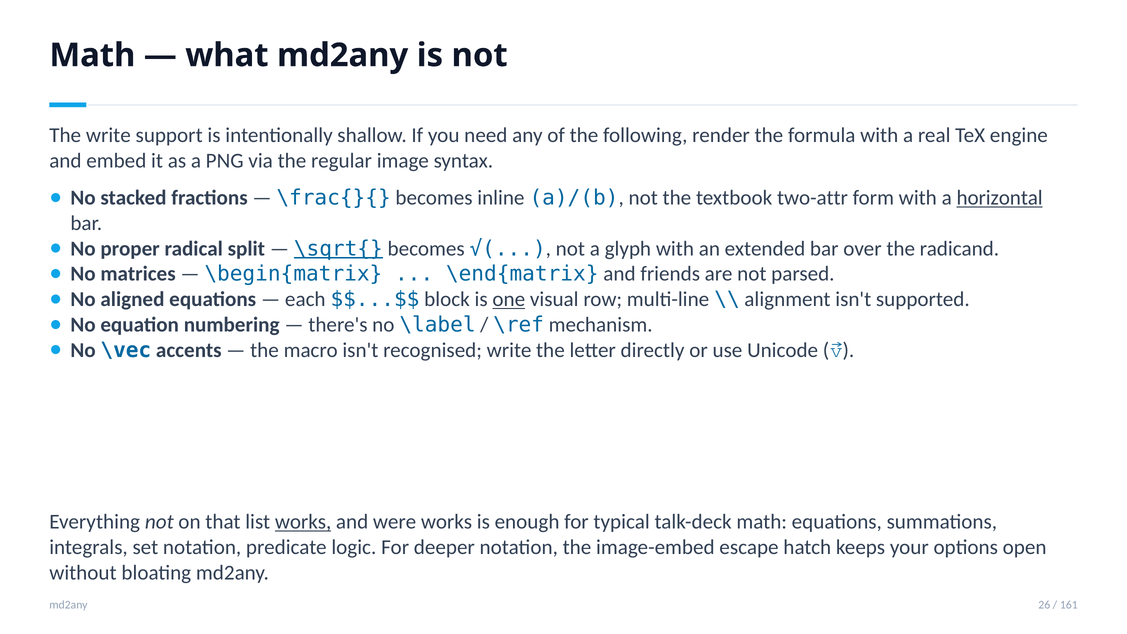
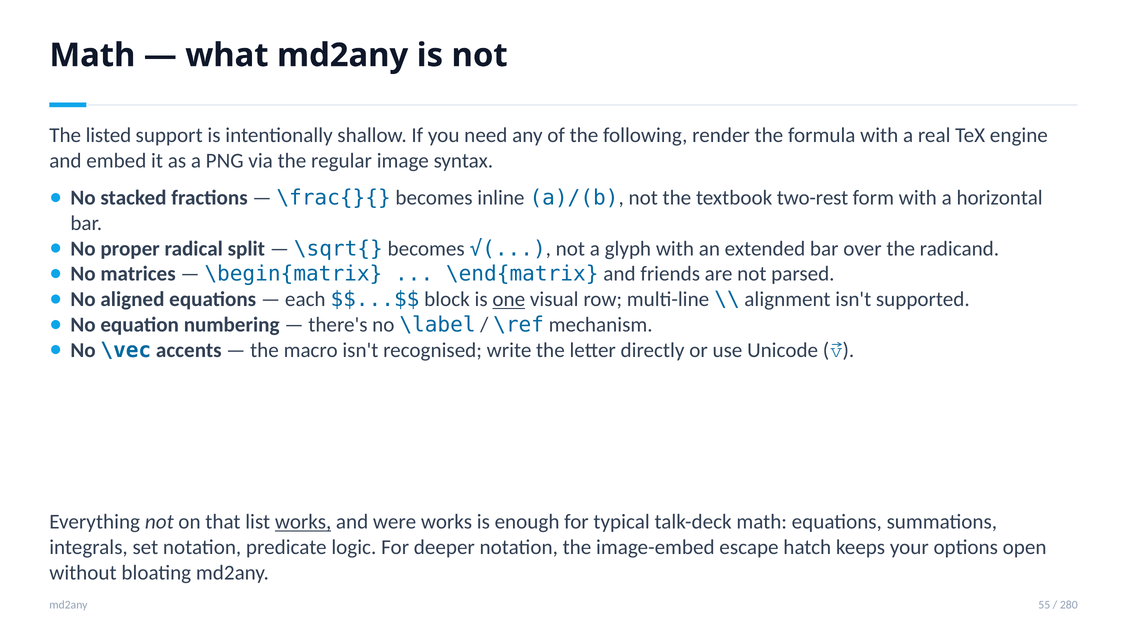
The write: write -> listed (108, 135)
two-attr: two-attr -> two-rest (813, 198)
horizontal underline: present -> none (1000, 198)
\sqrt{ underline: present -> none (338, 249)
26: 26 -> 55 (1044, 605)
161: 161 -> 280 (1069, 605)
